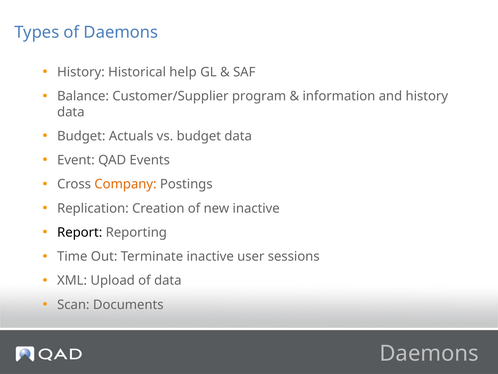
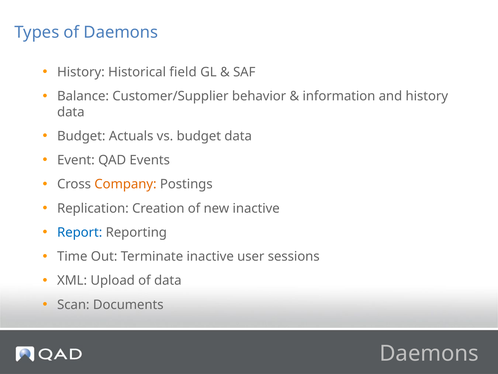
help: help -> field (183, 72)
program: program -> behavior (259, 96)
Report colour: black -> blue (80, 232)
